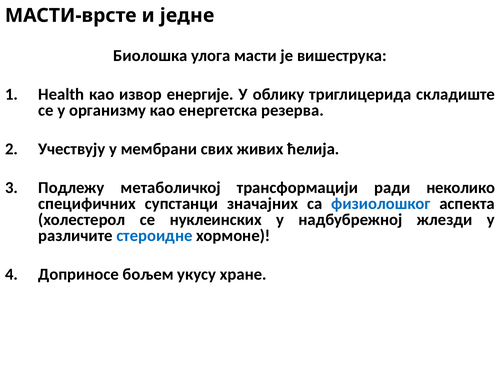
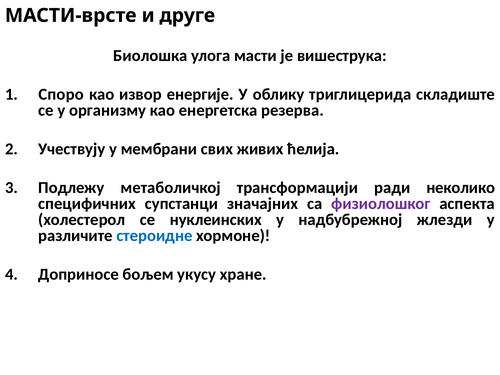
једне: једне -> друге (187, 15)
Health: Health -> Споро (61, 94)
физиолошког colour: blue -> purple (381, 204)
